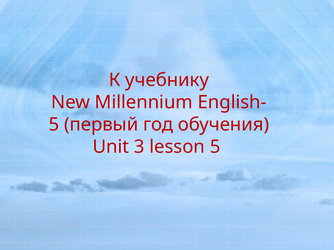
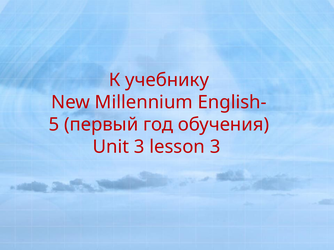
lesson 5: 5 -> 3 (215, 147)
